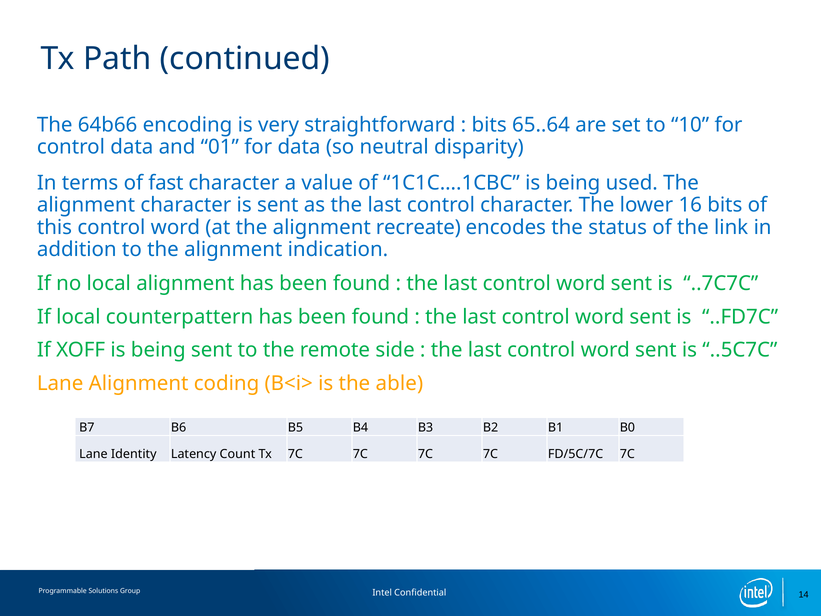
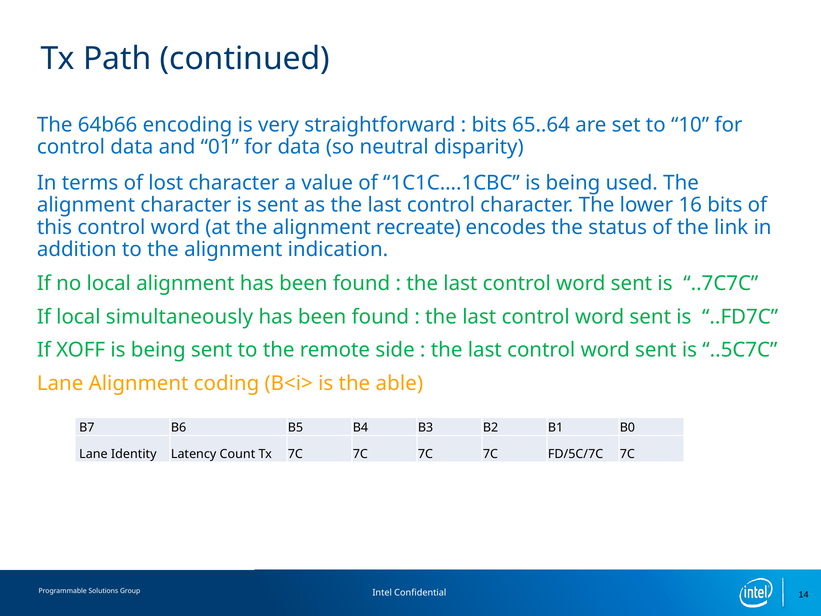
fast: fast -> lost (166, 183)
counterpattern: counterpattern -> simultaneously (179, 317)
